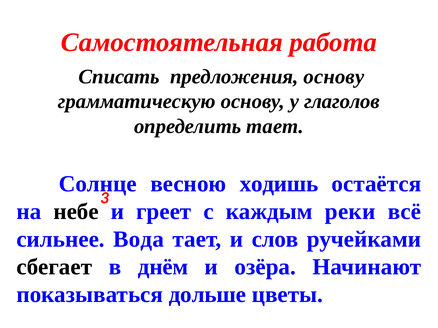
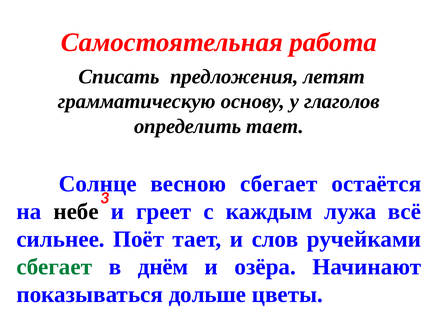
предложения основу: основу -> летят (334, 77)
весною ходишь: ходишь -> сбегает (279, 184)
реки: реки -> лужа (350, 212)
Вода: Вода -> Поёт (139, 240)
сбегает colour: black -> green (54, 267)
